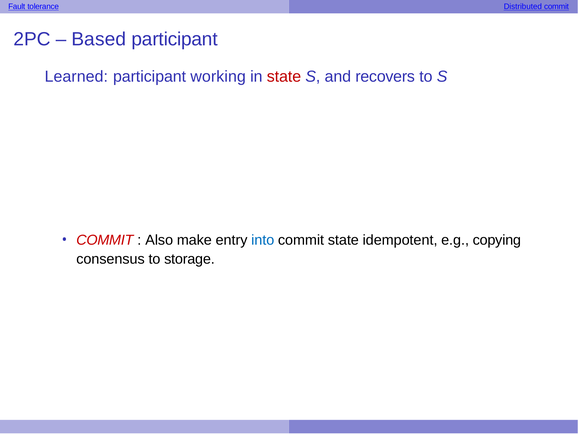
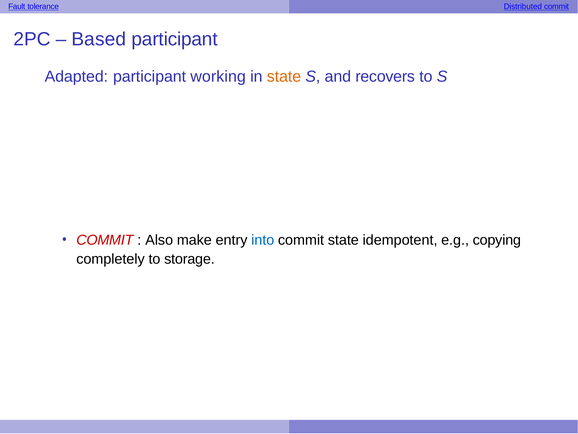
Learned: Learned -> Adapted (76, 77)
state colour: red -> orange (284, 77)
consensus: consensus -> completely (110, 259)
